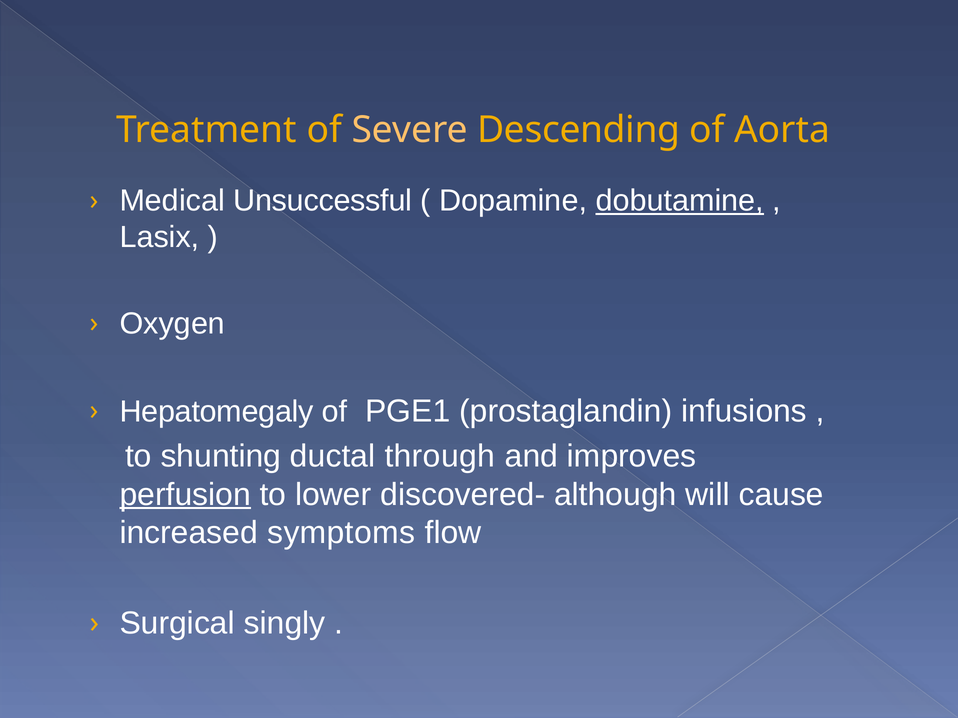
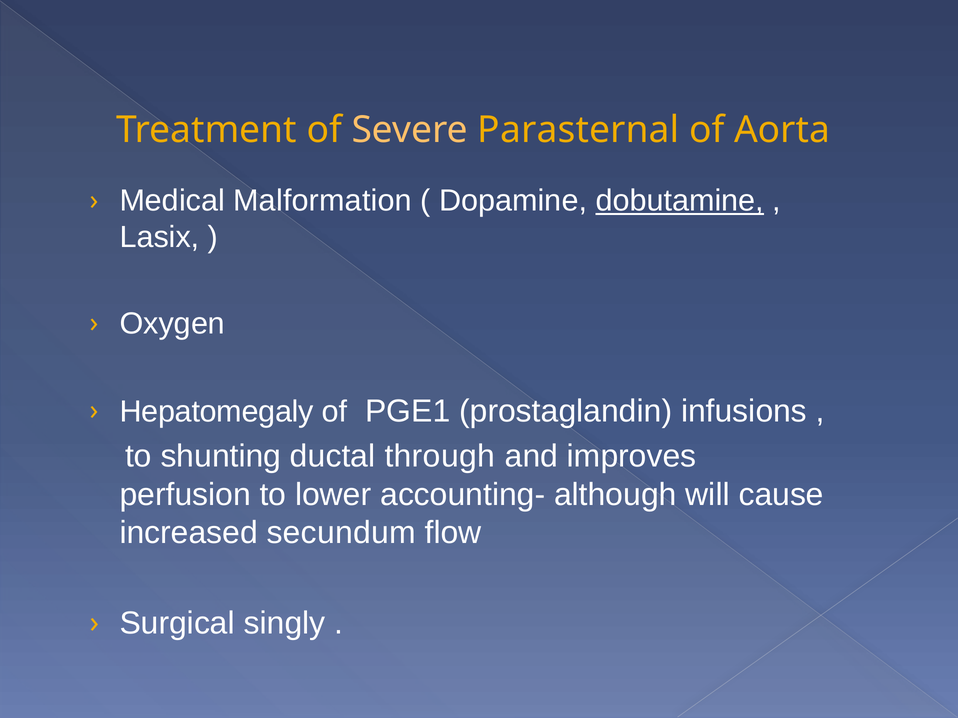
Descending: Descending -> Parasternal (578, 130)
Unsuccessful: Unsuccessful -> Malformation (323, 201)
perfusion underline: present -> none (185, 495)
discovered-: discovered- -> accounting- (463, 495)
symptoms: symptoms -> secundum (341, 533)
